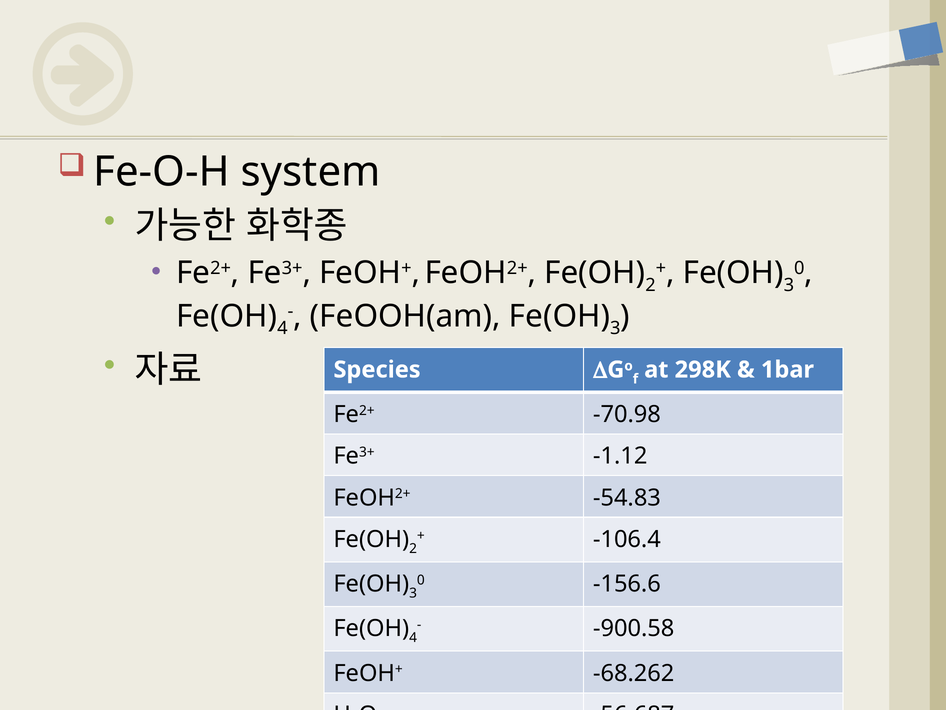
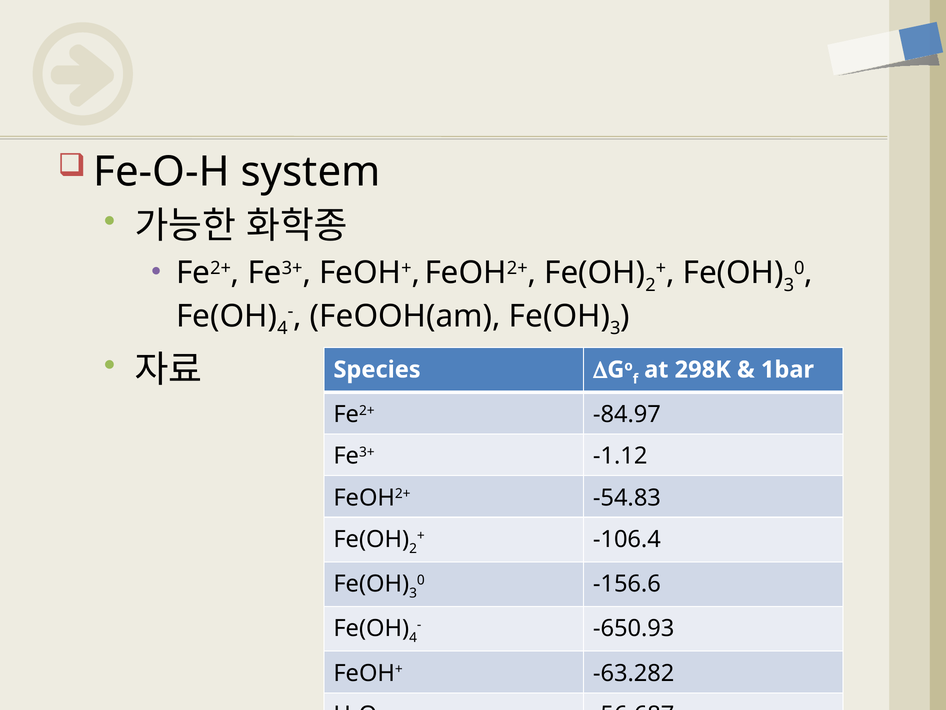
-70.98: -70.98 -> -84.97 (627, 414)
-900.58: -900.58 -> -650.93 (634, 628)
-68.262: -68.262 -> -63.282 (634, 673)
